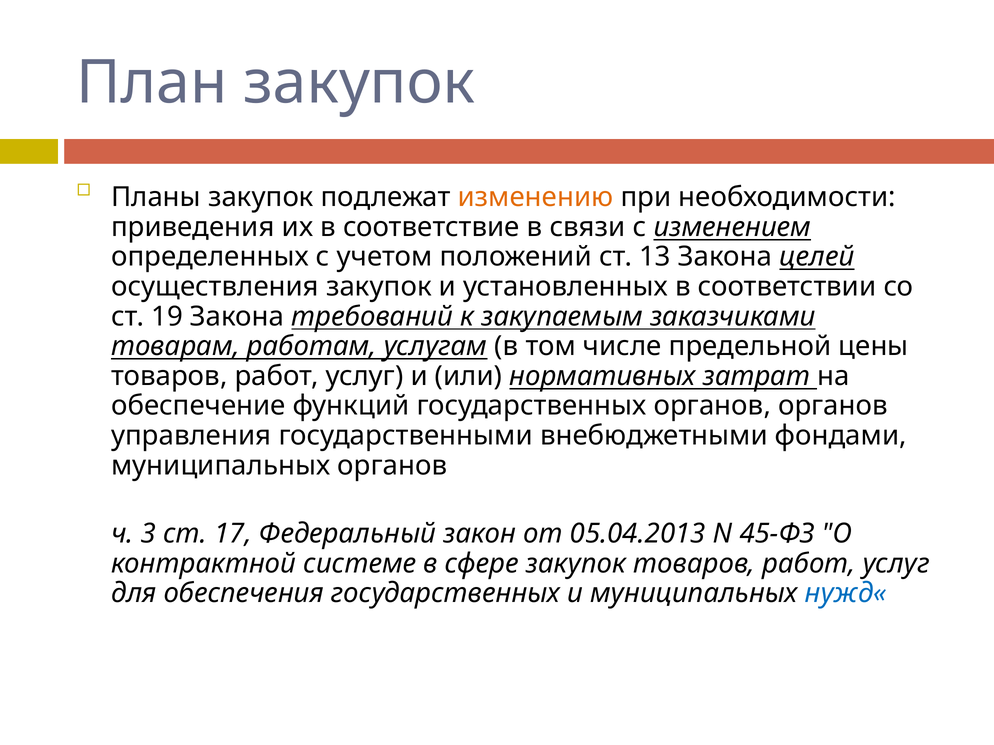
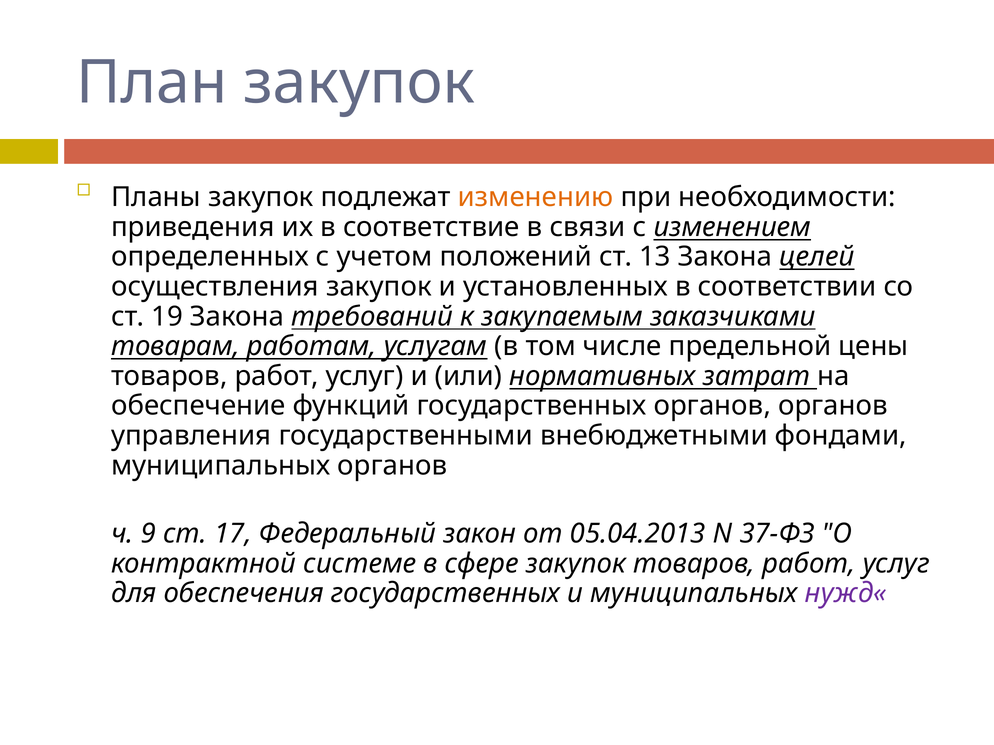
3: 3 -> 9 (148, 534)
45-ФЗ: 45-ФЗ -> 37-ФЗ (777, 534)
нужд« colour: blue -> purple (846, 594)
